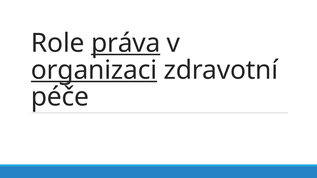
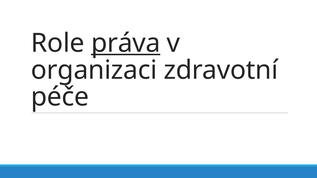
organizaci underline: present -> none (94, 70)
